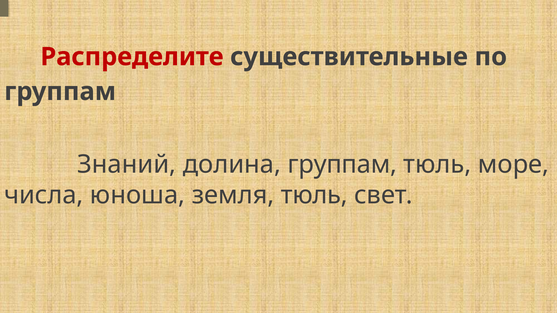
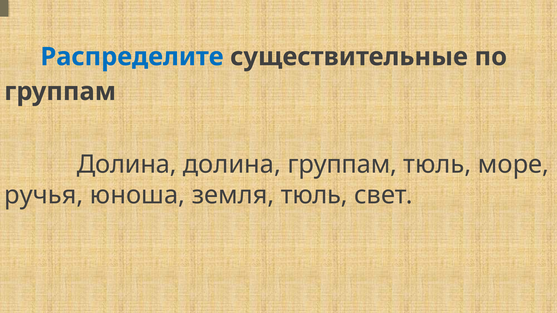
Распределите colour: red -> blue (132, 57)
Знаний: Знаний -> Долина (127, 164)
числа: числа -> ручья (44, 195)
